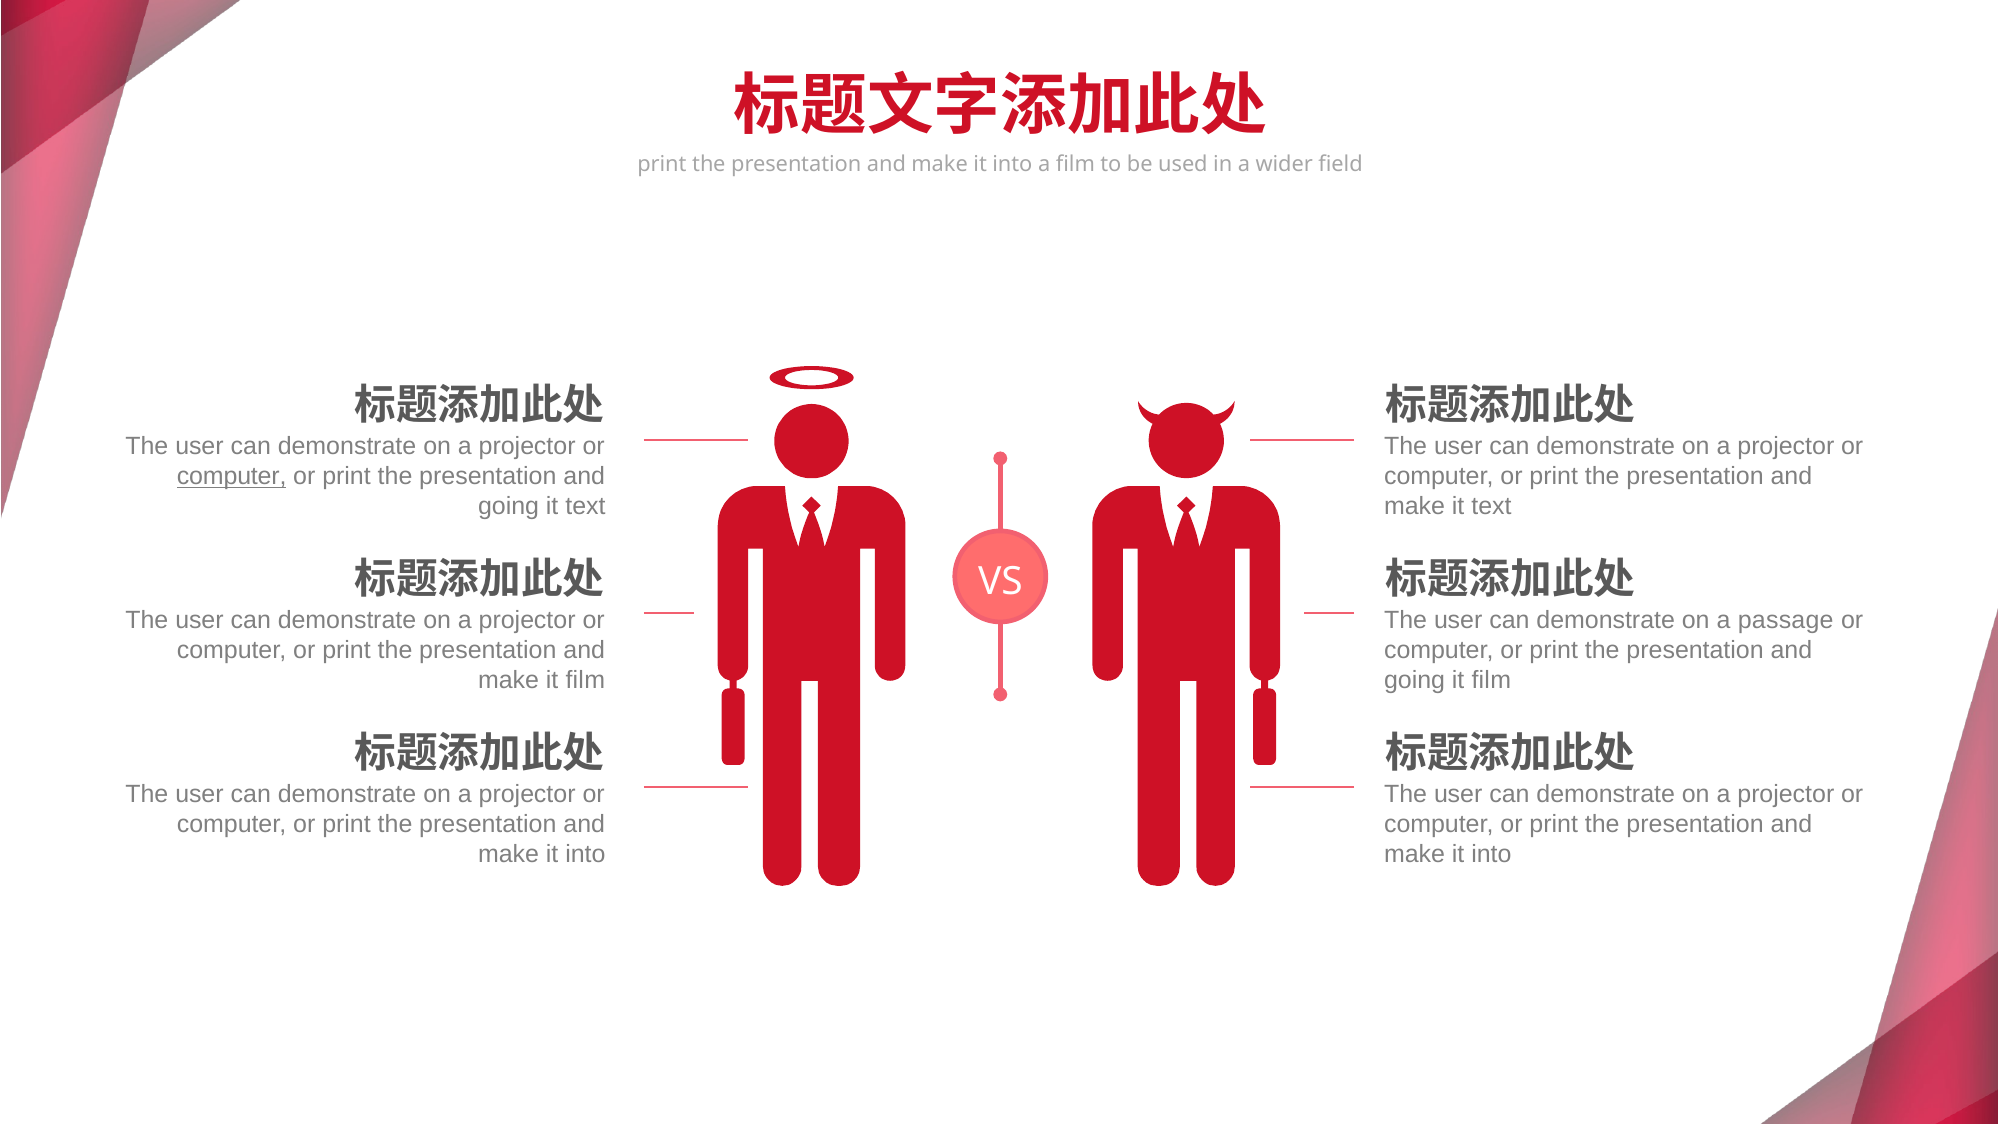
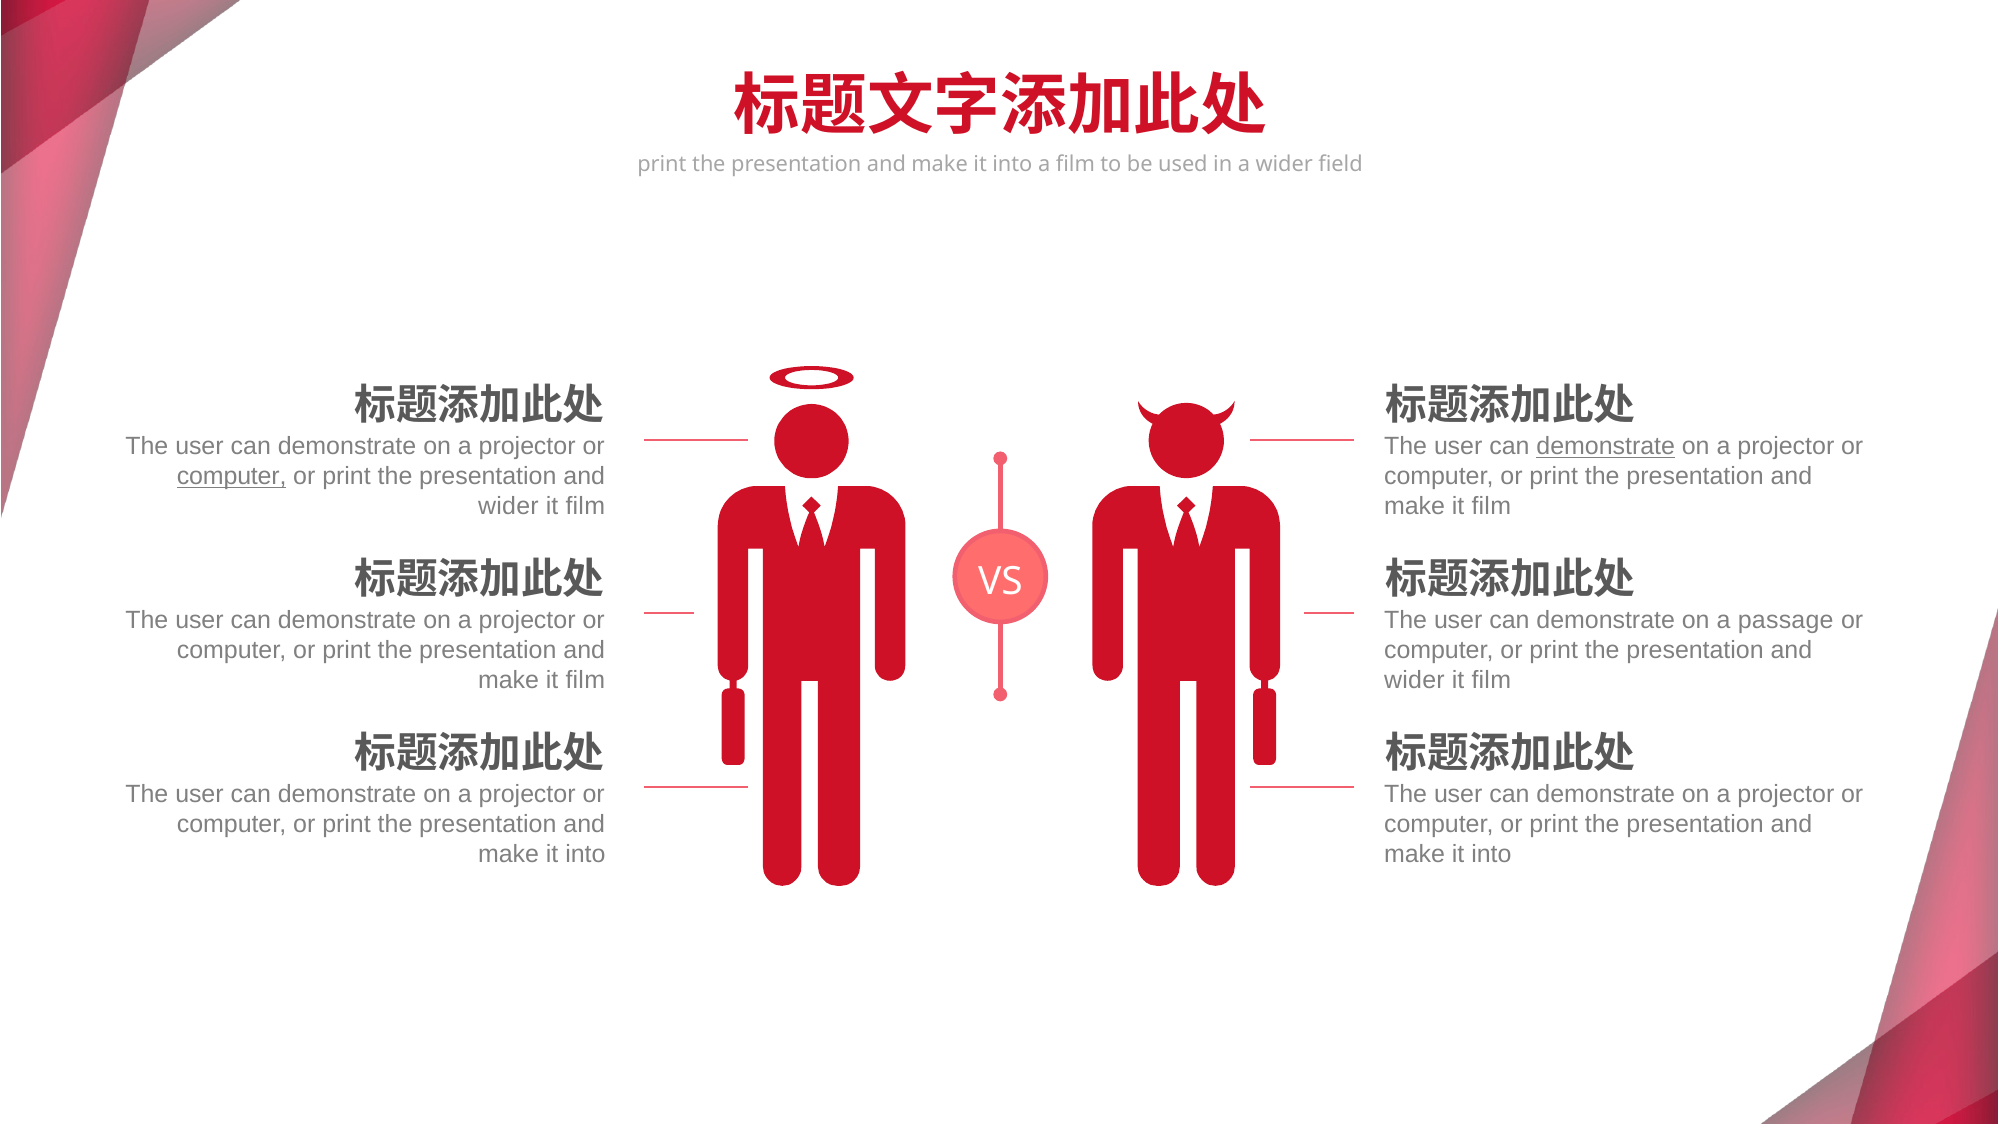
demonstrate underline: none -> present (1606, 447)
going: going -> wider (508, 507)
text: text -> film (585, 507)
text: text -> film (1491, 507)
going: going -> wider (1414, 680)
